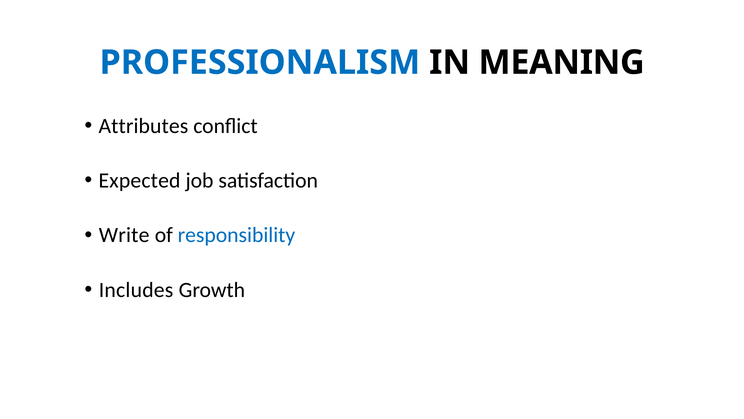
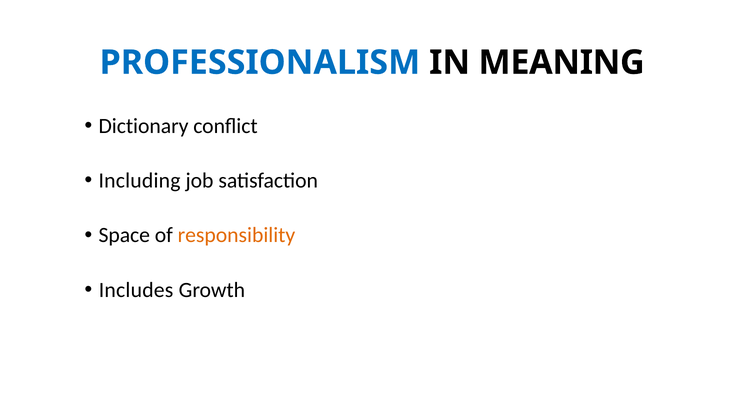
Attributes: Attributes -> Dictionary (144, 126)
Expected: Expected -> Including (140, 180)
Write: Write -> Space (124, 235)
responsibility colour: blue -> orange (236, 235)
